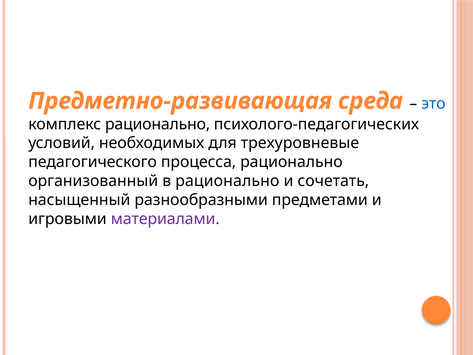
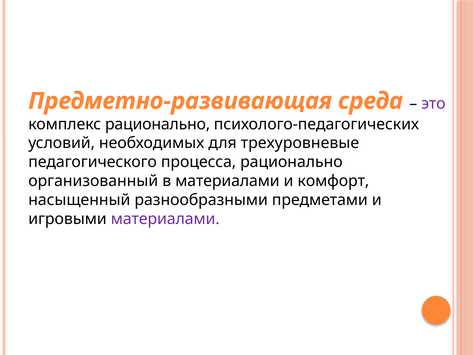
это colour: blue -> purple (433, 104)
в рационально: рационально -> материалами (227, 181)
сочетать: сочетать -> комфорт (333, 181)
